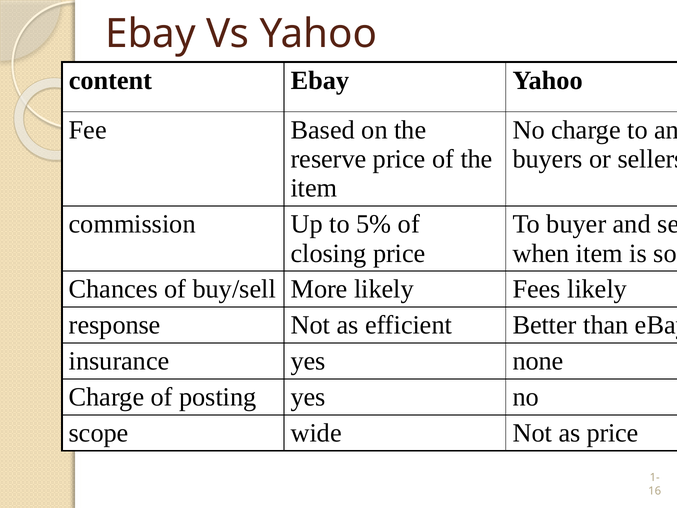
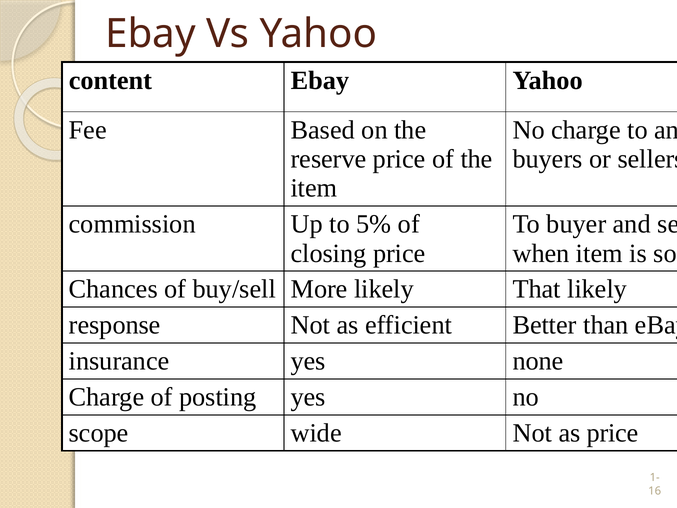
Fees: Fees -> That (537, 289)
